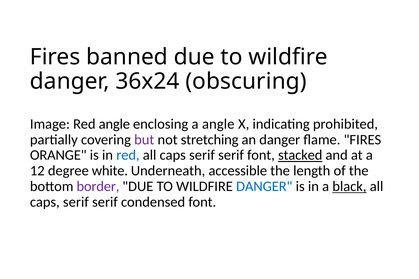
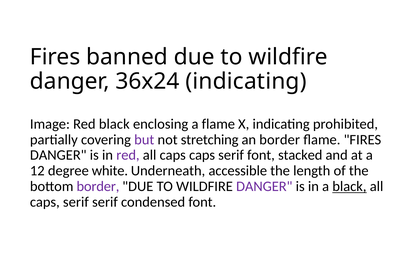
36x24 obscuring: obscuring -> indicating (246, 82)
Red angle: angle -> black (114, 124)
a angle: angle -> flame (218, 124)
an danger: danger -> border (280, 140)
ORANGE: ORANGE -> DANGER (58, 155)
red colour: blue -> purple (128, 155)
serif: serif -> caps (202, 155)
stacked underline: present -> none (300, 155)
DANGER colour: blue -> purple (264, 187)
